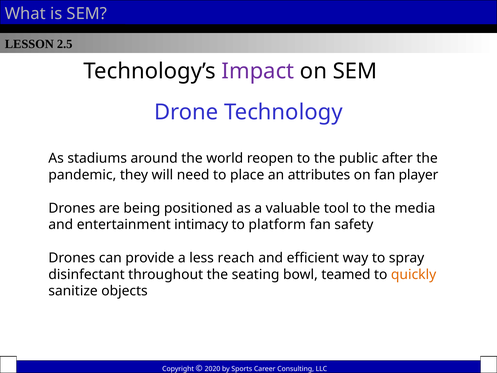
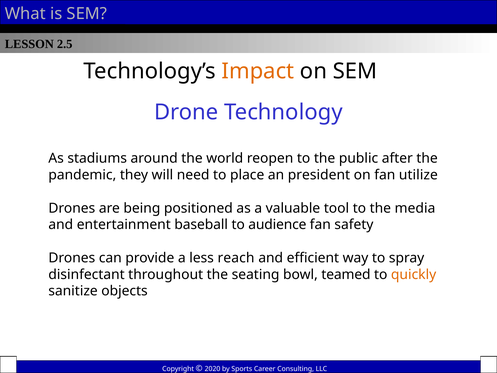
Impact colour: purple -> orange (258, 71)
attributes: attributes -> president (319, 175)
player: player -> utilize (418, 175)
intimacy: intimacy -> baseball (201, 225)
platform: platform -> audience (277, 225)
